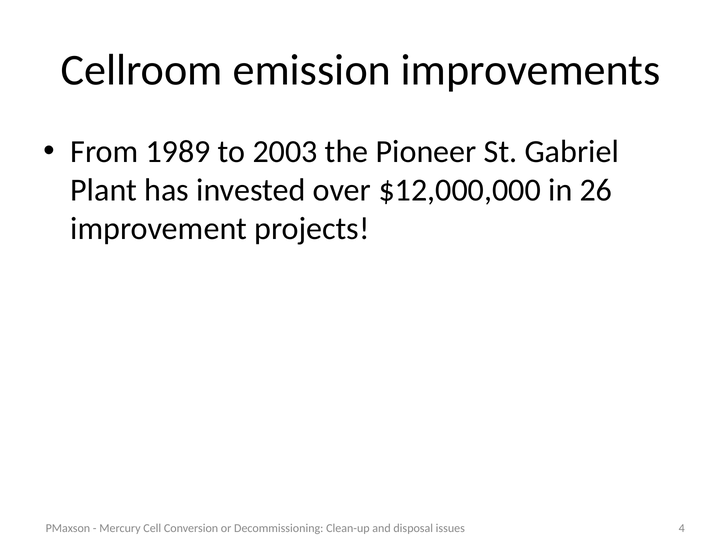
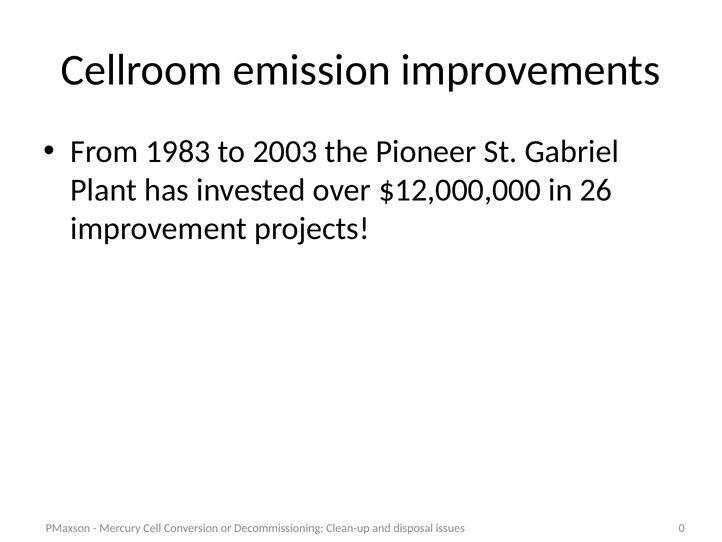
1989: 1989 -> 1983 (178, 151)
4: 4 -> 0 (682, 528)
